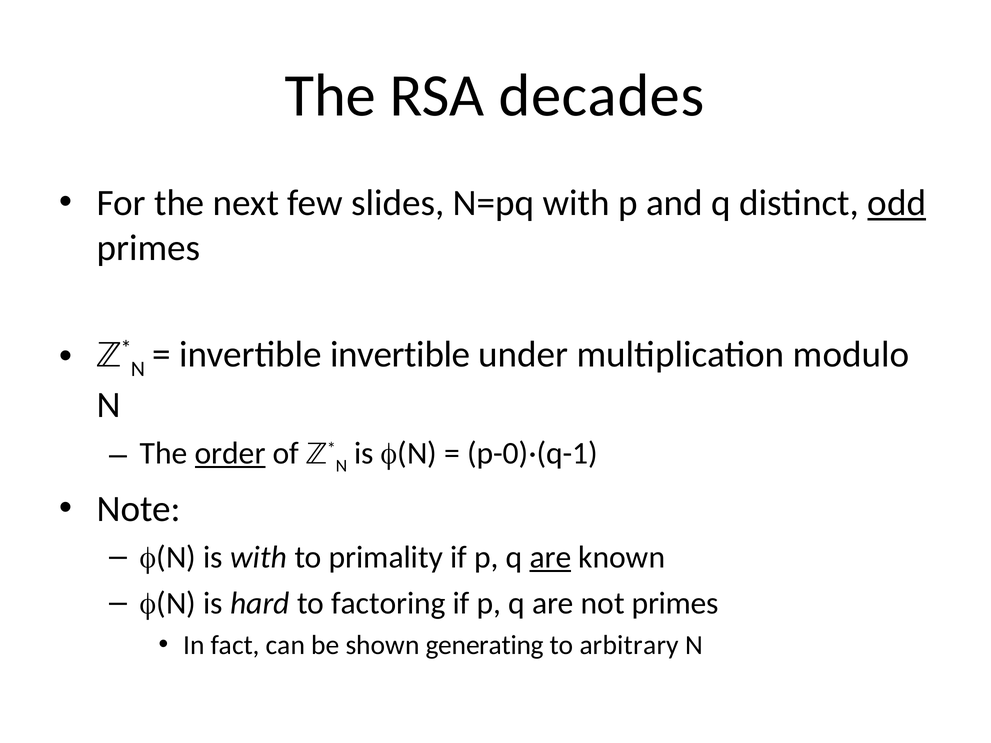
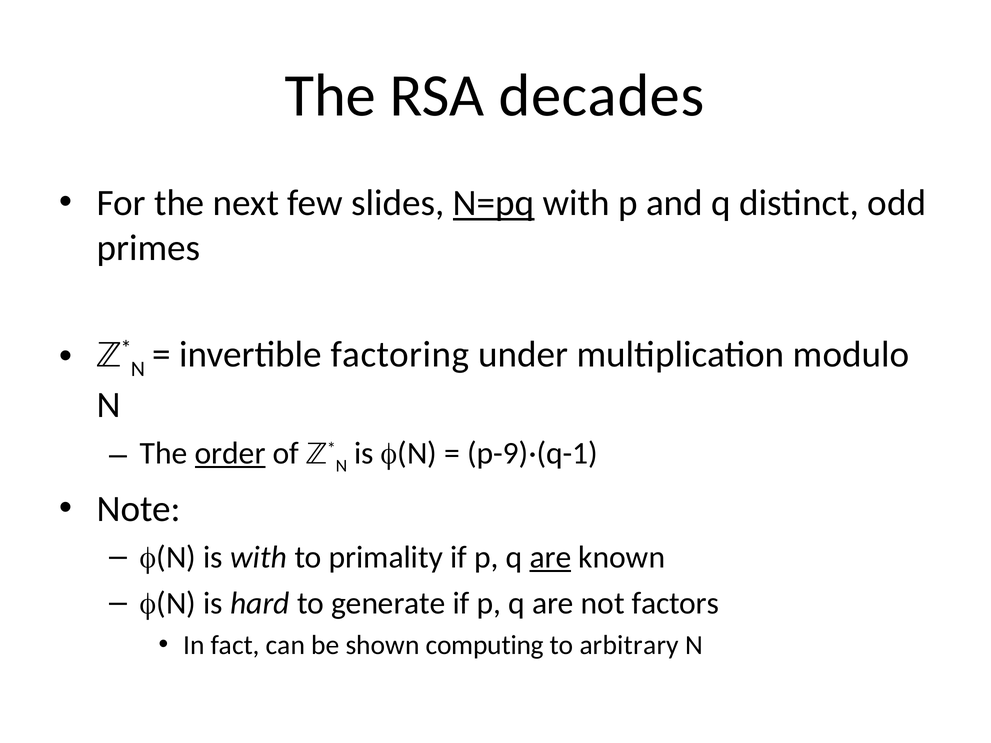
N=pq underline: none -> present (494, 203)
odd underline: present -> none (897, 203)
invertible invertible: invertible -> factoring (400, 355)
p-0)·(q-1: p-0)·(q-1 -> p-9)·(q-1 (533, 454)
factoring: factoring -> generate (388, 603)
not primes: primes -> factors (675, 603)
generating: generating -> computing (485, 645)
